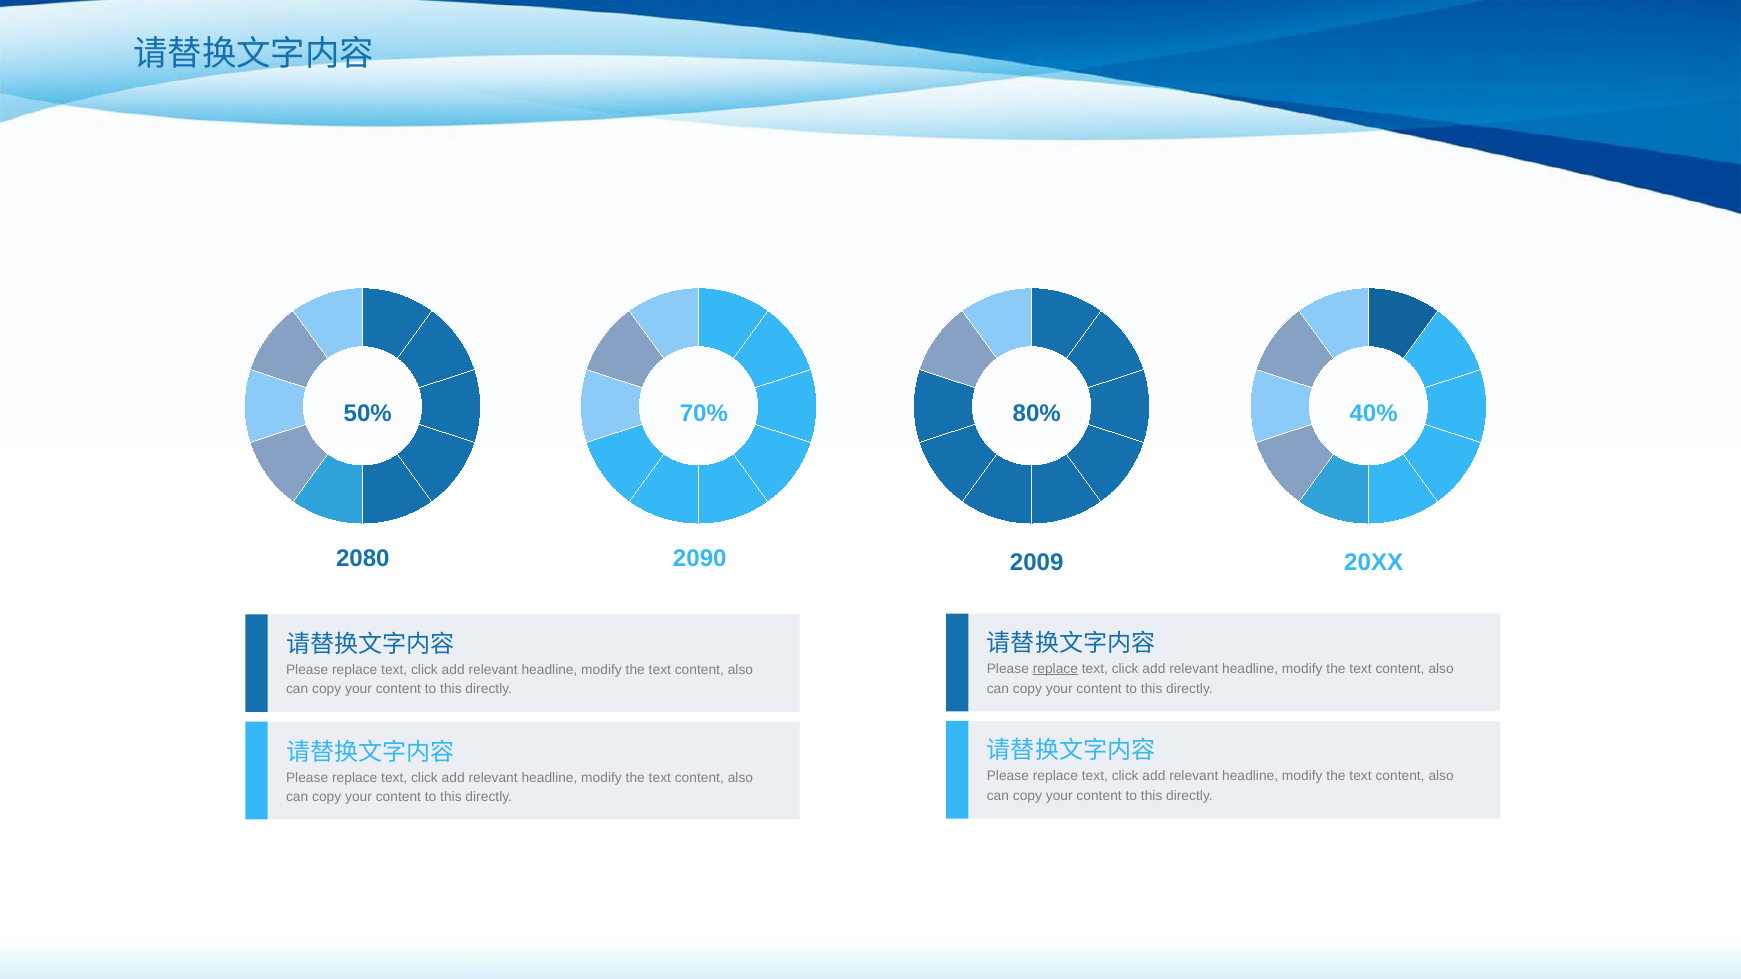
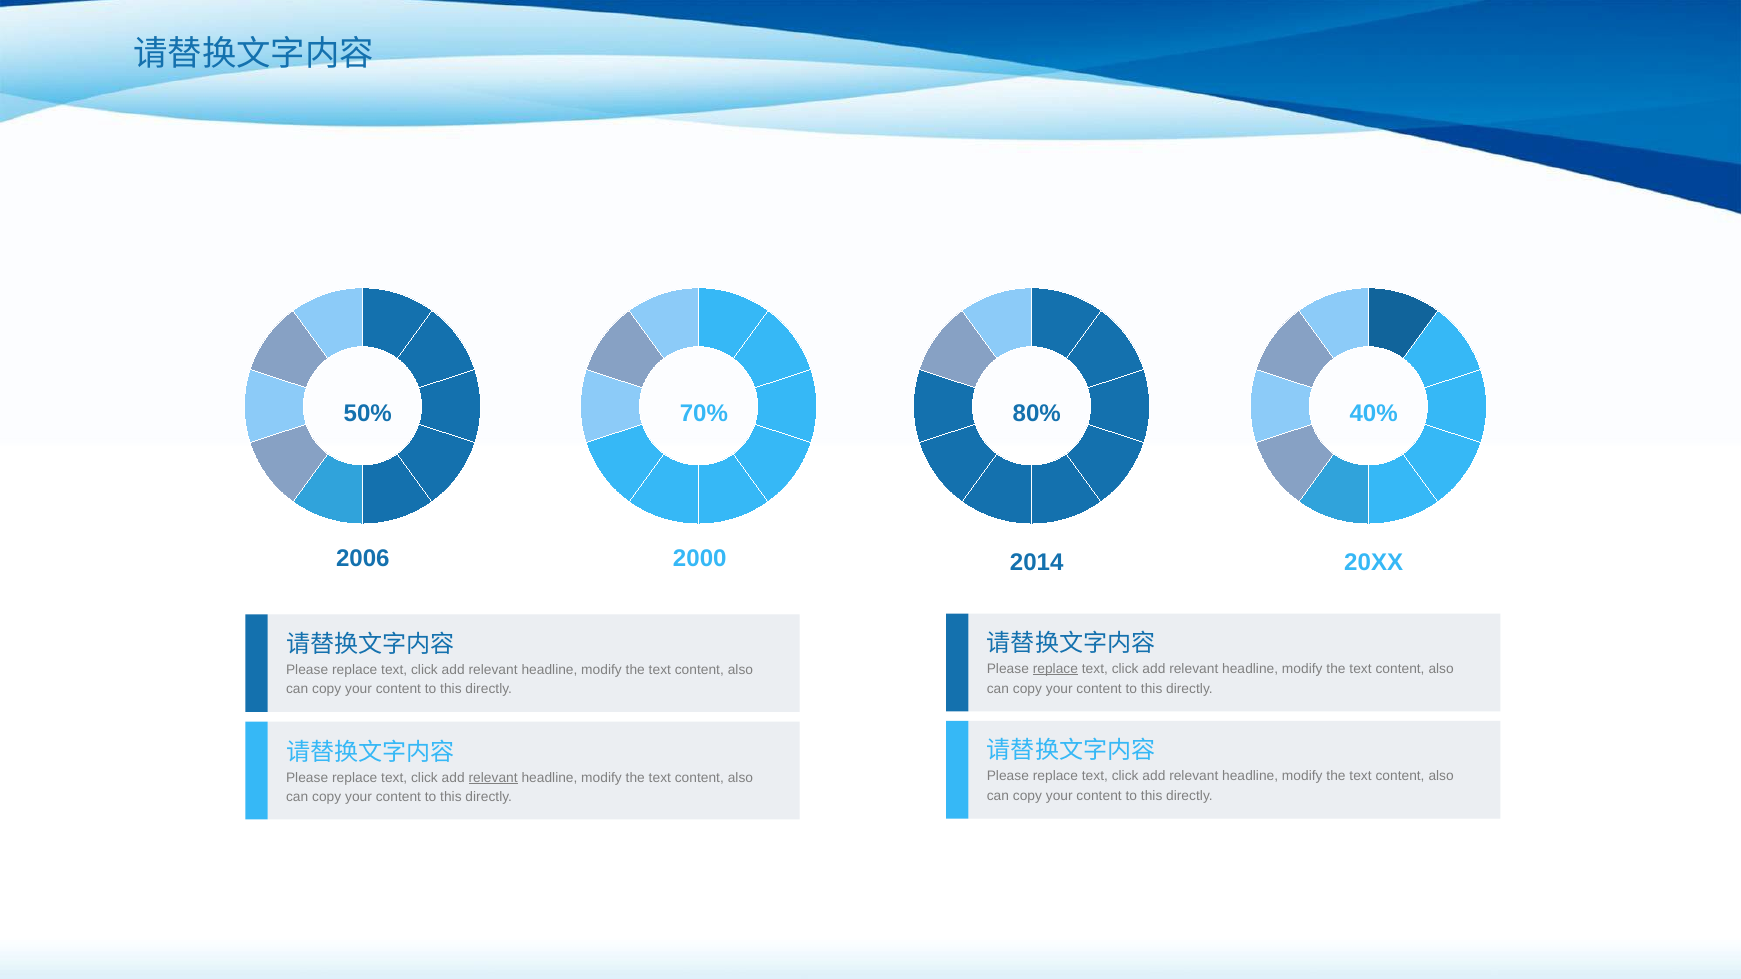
2080: 2080 -> 2006 (363, 558)
2090: 2090 -> 2000 (700, 558)
2009: 2009 -> 2014 (1037, 563)
relevant underline: none -> present (493, 778)
